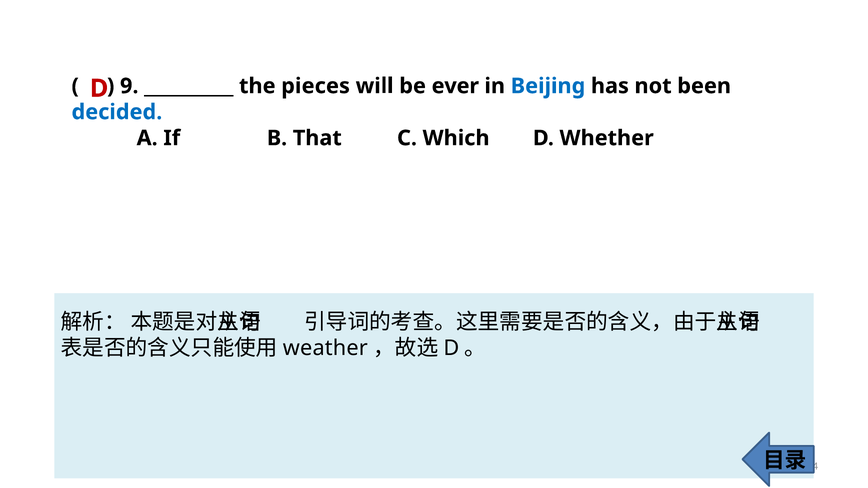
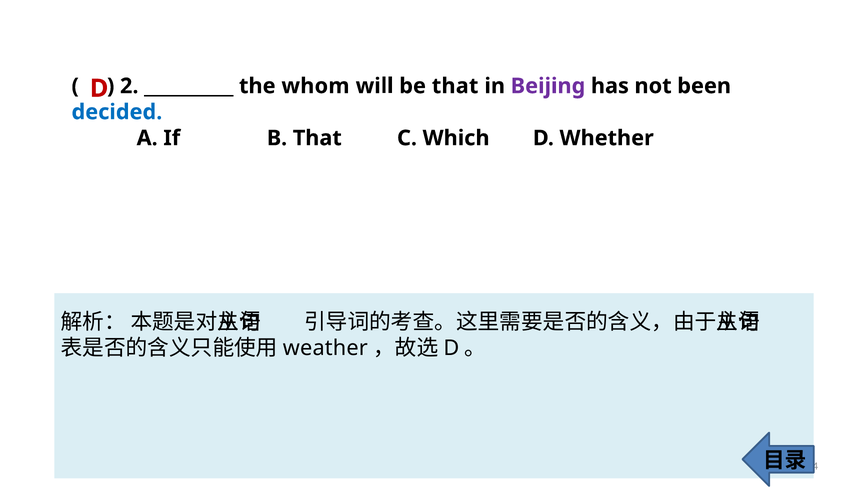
9: 9 -> 2 (129, 86)
pieces: pieces -> whom (315, 86)
be ever: ever -> that (455, 86)
Beijing colour: blue -> purple (548, 86)
